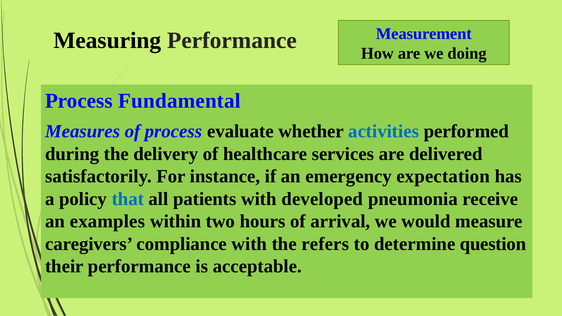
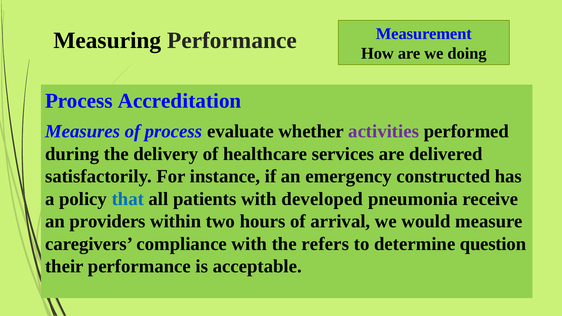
Fundamental: Fundamental -> Accreditation (180, 101)
activities colour: blue -> purple (384, 132)
expectation: expectation -> constructed (443, 177)
examples: examples -> providers (108, 221)
